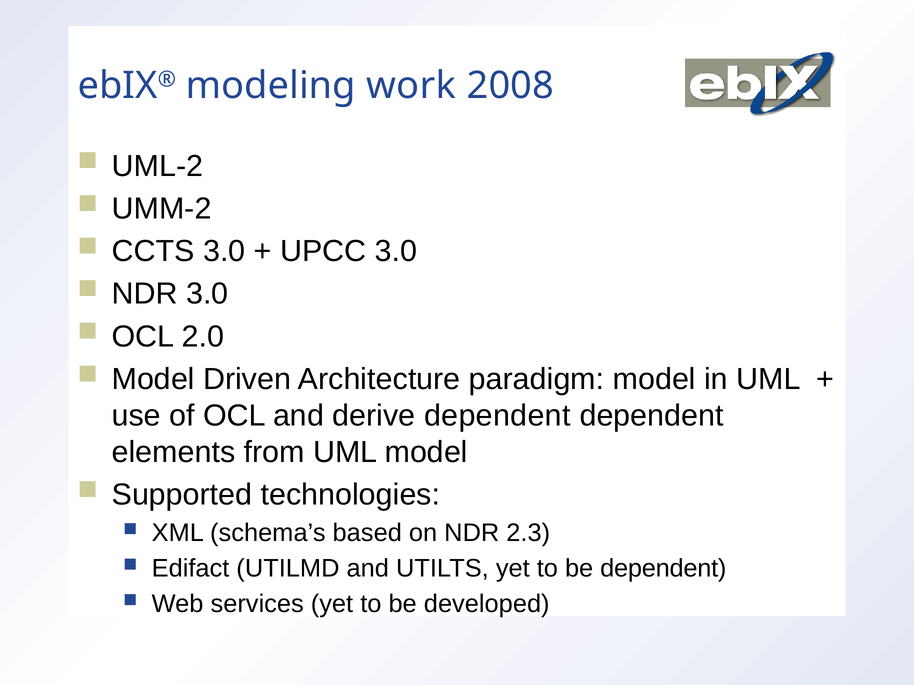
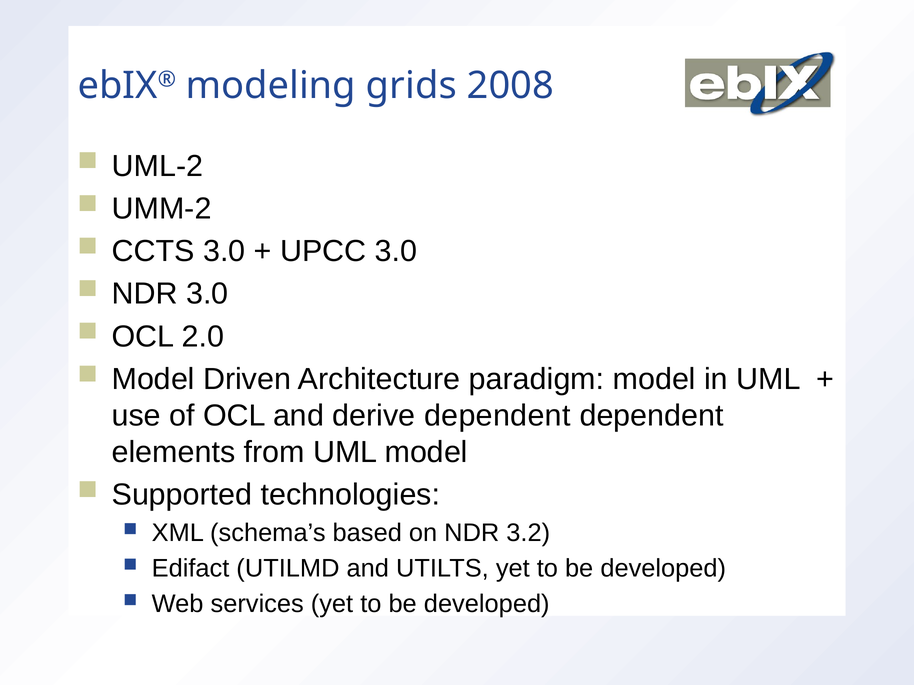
work: work -> grids (411, 86)
2.3: 2.3 -> 3.2 (528, 533)
dependent: dependent -> developed (663, 569)
